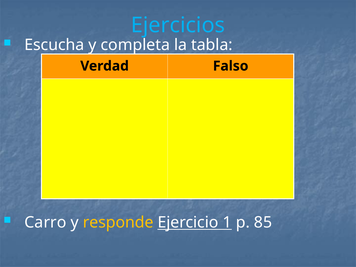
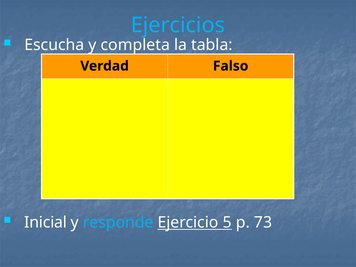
Carro: Carro -> Inicial (46, 222)
responde colour: yellow -> light blue (118, 222)
1: 1 -> 5 (227, 222)
85: 85 -> 73 (263, 222)
